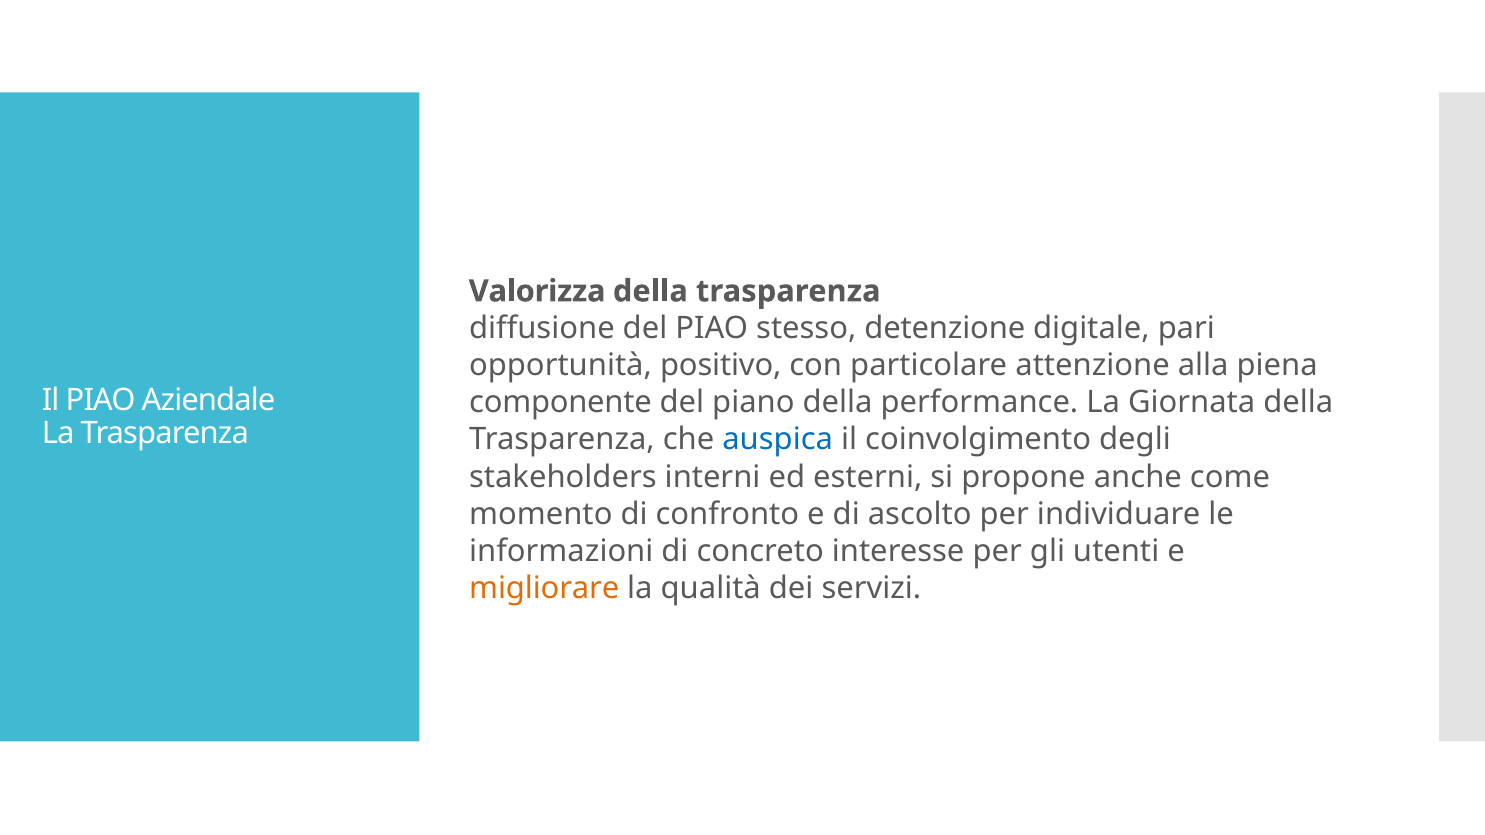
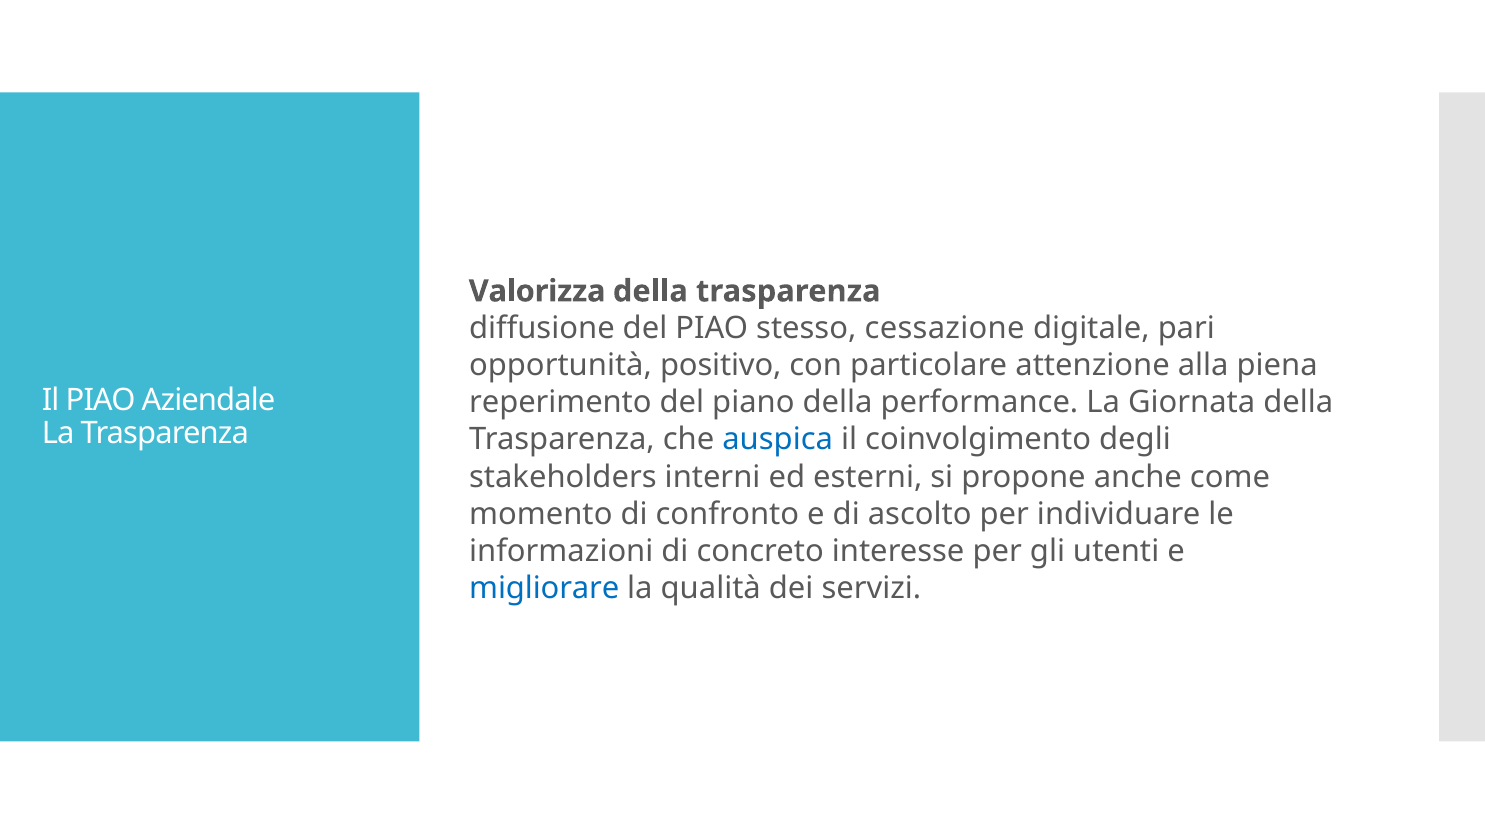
detenzione: detenzione -> cessazione (945, 329)
componente: componente -> reperimento (560, 403)
migliorare colour: orange -> blue (544, 588)
